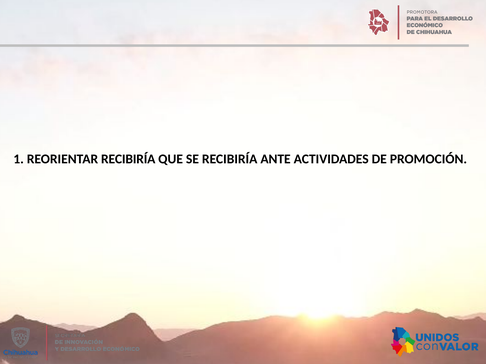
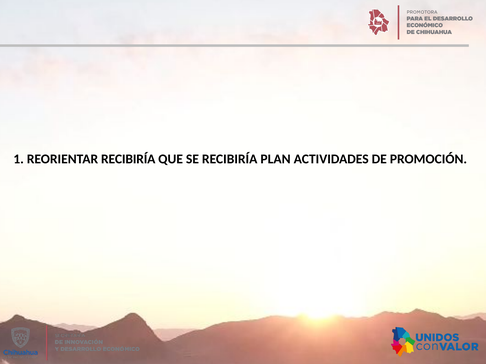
ANTE: ANTE -> PLAN (275, 159)
